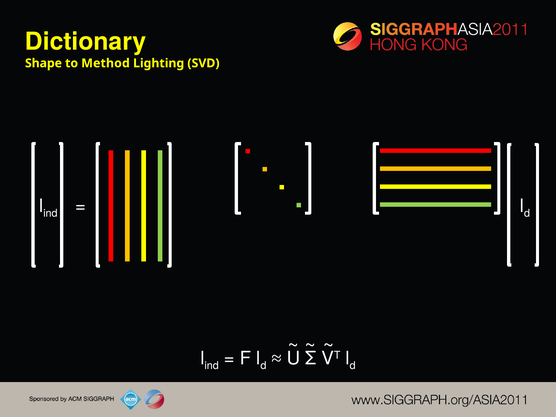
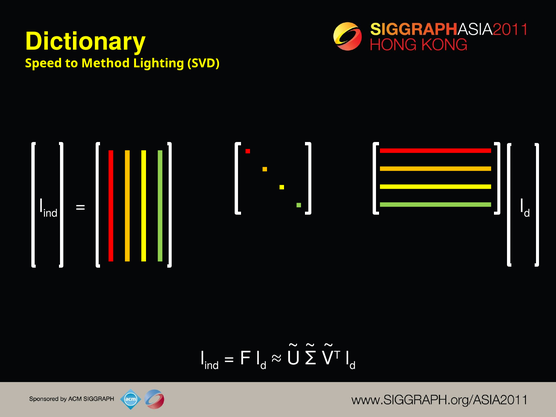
Shape: Shape -> Speed (43, 63)
